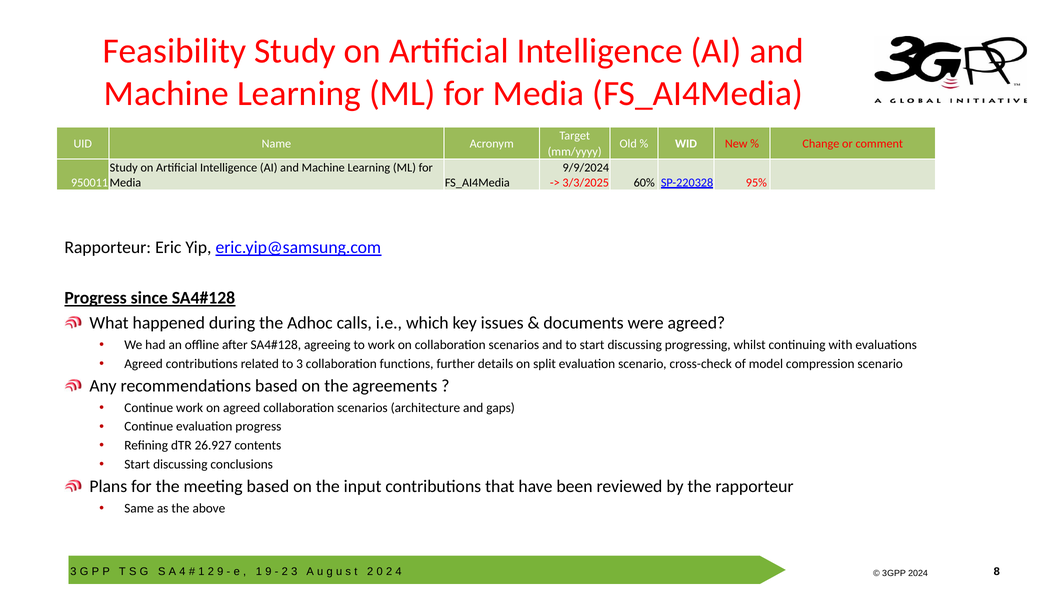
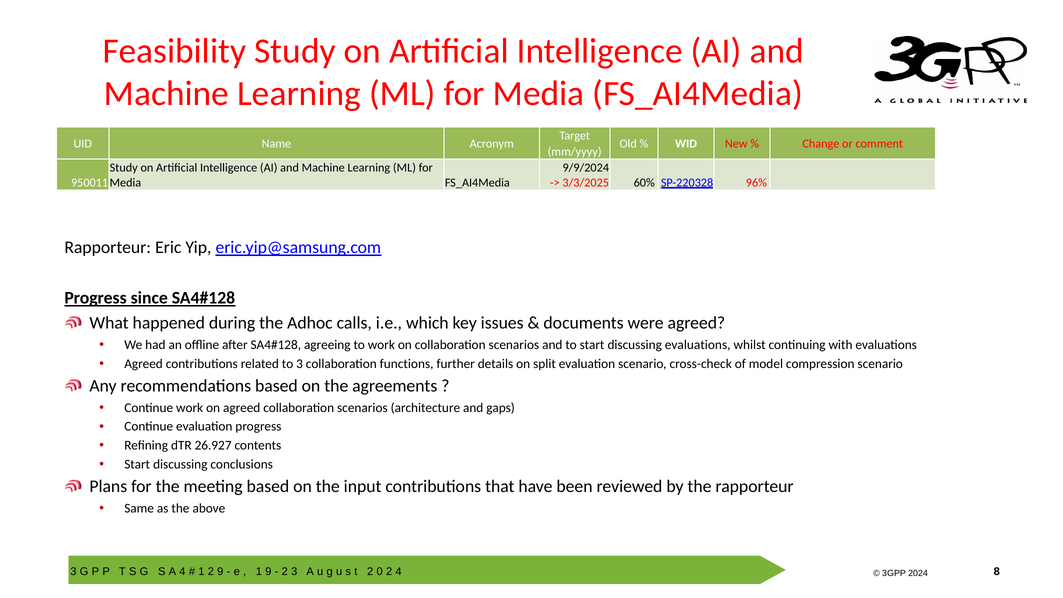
95%: 95% -> 96% (756, 183)
discussing progressing: progressing -> evaluations (698, 345)
